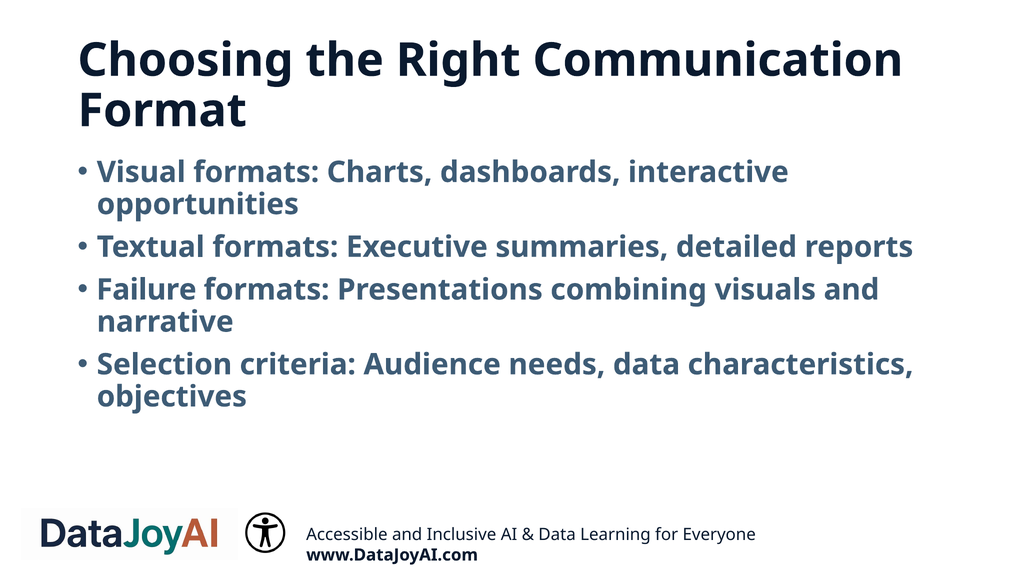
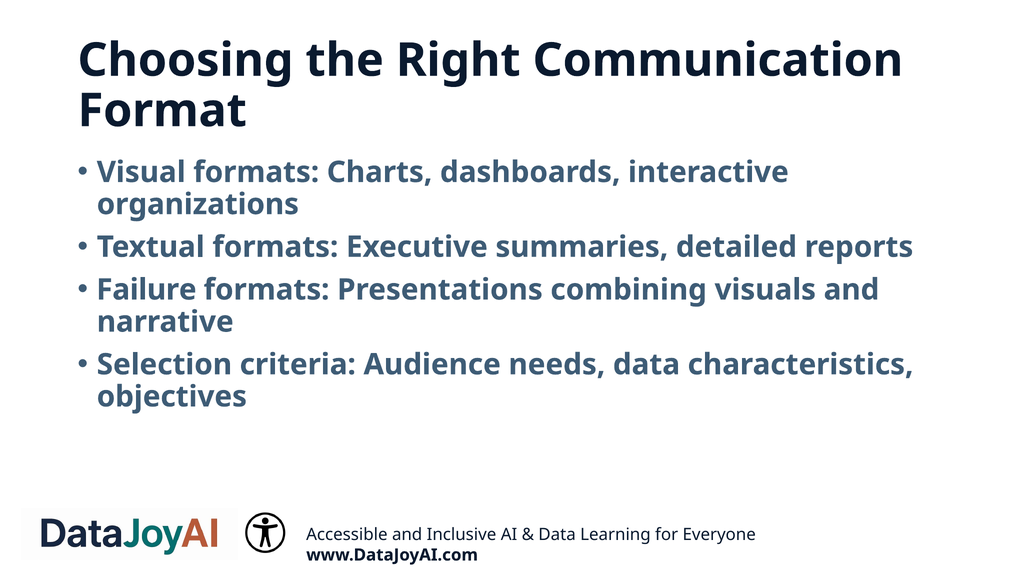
opportunities: opportunities -> organizations (198, 204)
